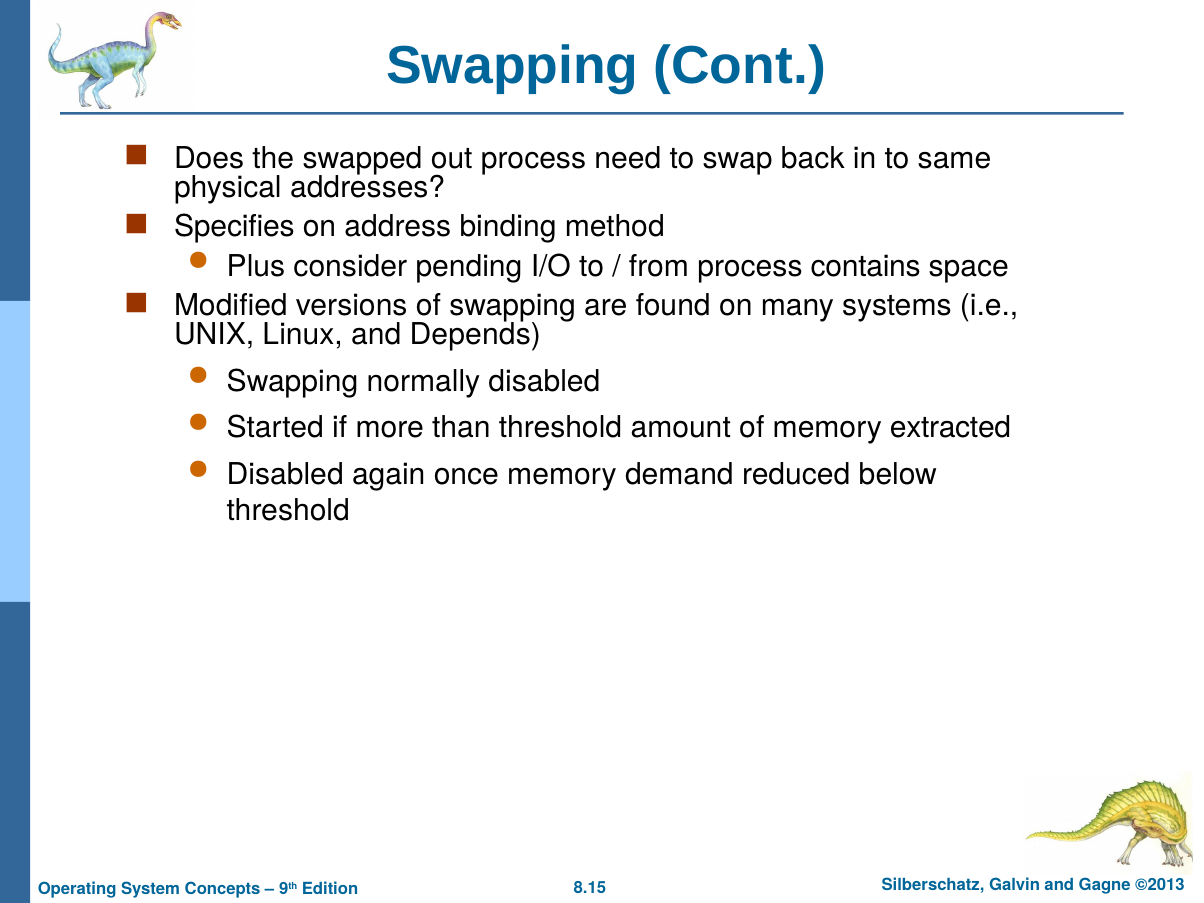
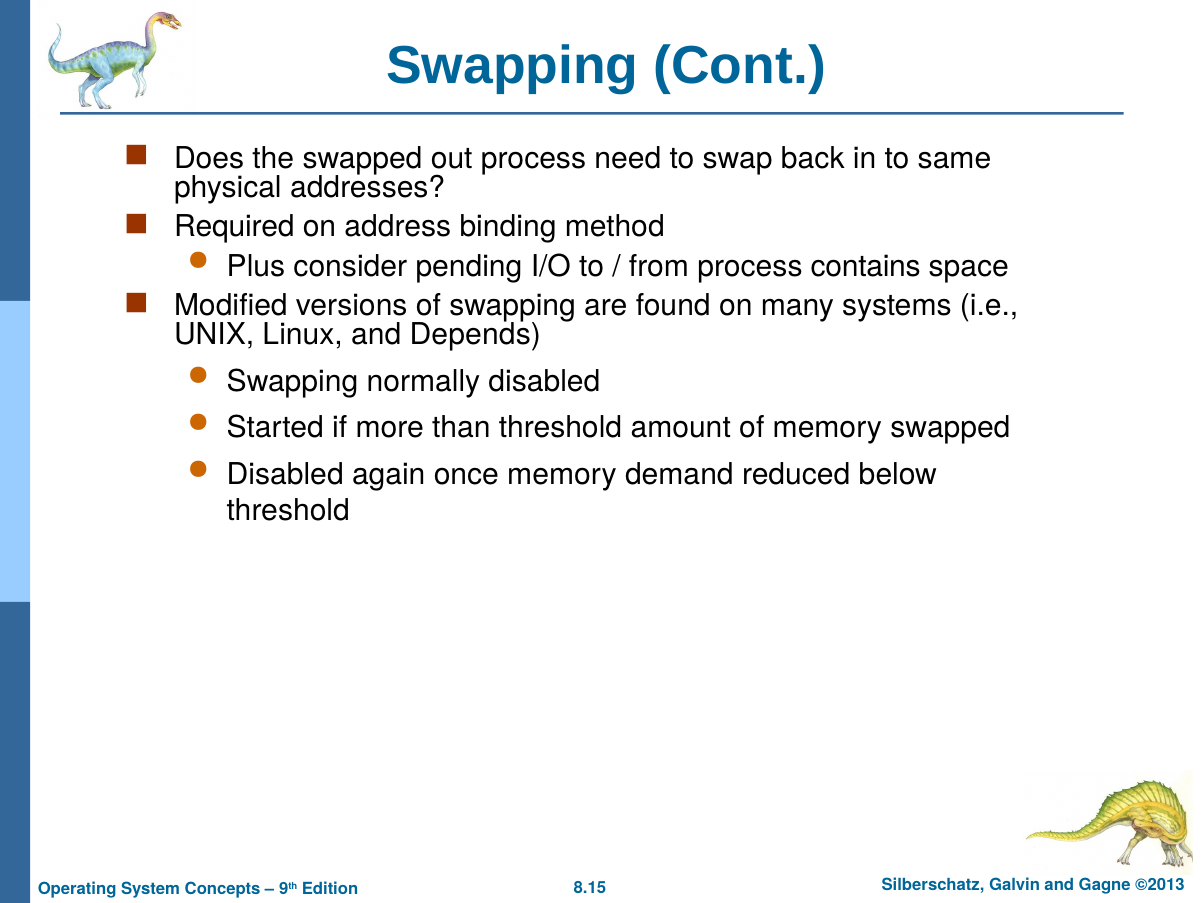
Specifies: Specifies -> Required (234, 227)
memory extracted: extracted -> swapped (950, 428)
